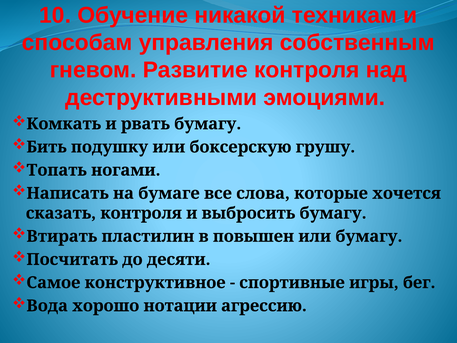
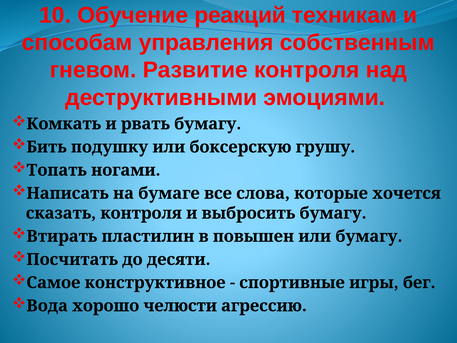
никакой: никакой -> реакций (240, 15)
нотации: нотации -> челюсти (180, 306)
